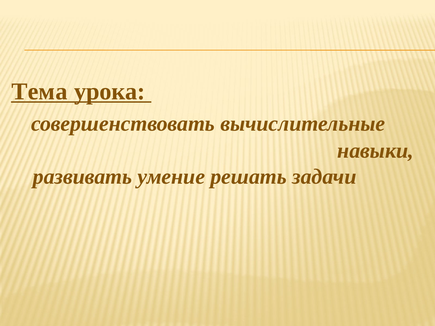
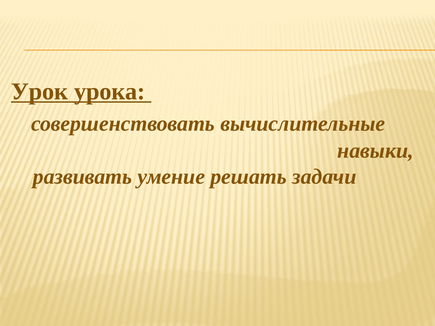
Тема: Тема -> Урок (40, 92)
